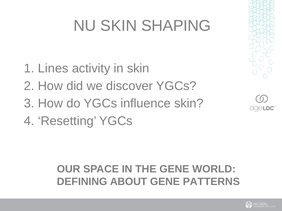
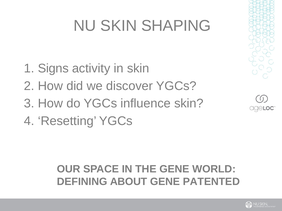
Lines: Lines -> Signs (53, 69)
PATTERNS: PATTERNS -> PATENTED (211, 182)
